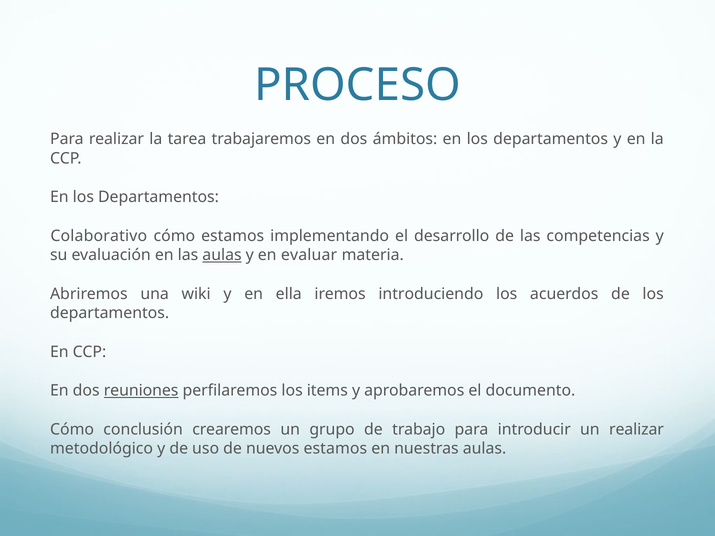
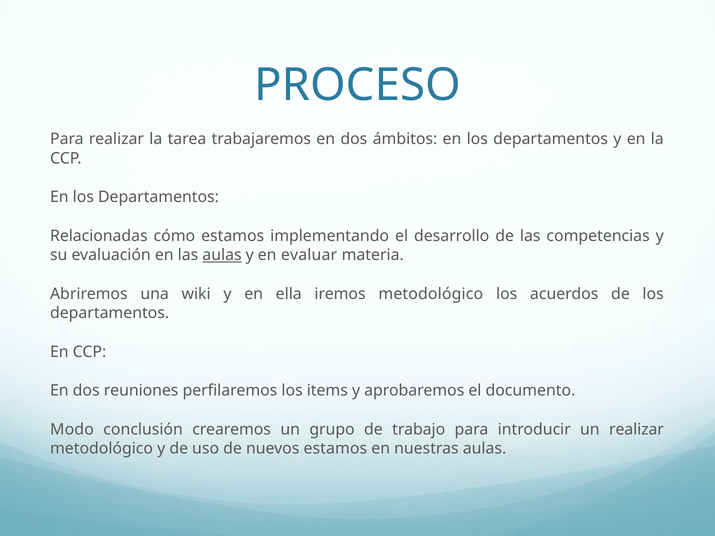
Colaborativo: Colaborativo -> Relacionadas (99, 236)
iremos introduciendo: introduciendo -> metodológico (431, 294)
reuniones underline: present -> none (141, 391)
Cómo: Cómo -> Modo (72, 430)
